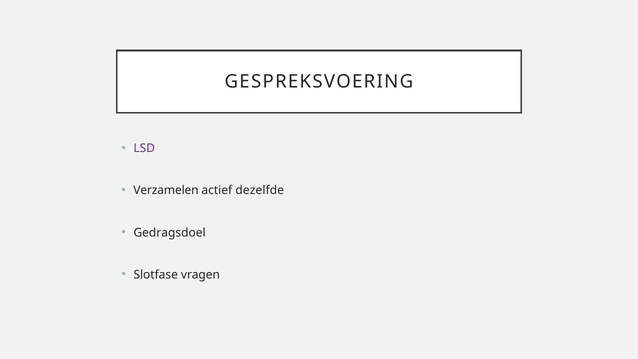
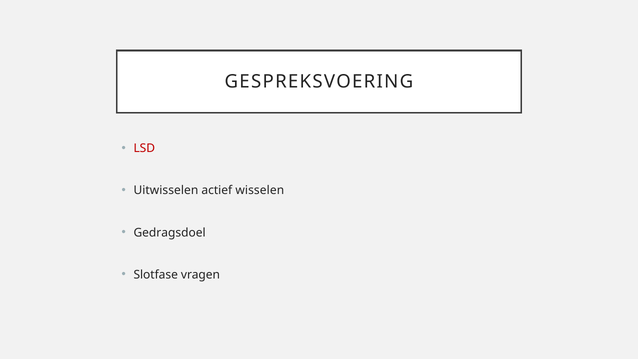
LSD colour: purple -> red (144, 148)
Verzamelen: Verzamelen -> Uitwisselen (166, 190)
dezelfde: dezelfde -> wisselen (260, 190)
